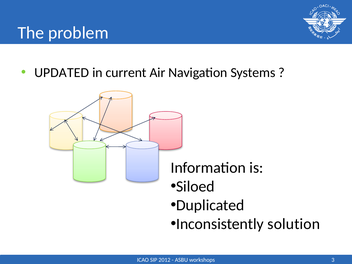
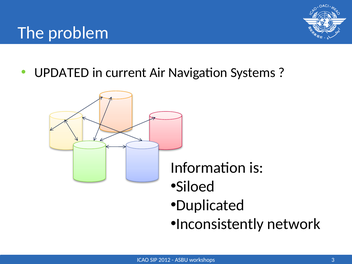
solution: solution -> network (294, 224)
